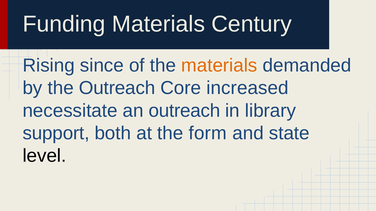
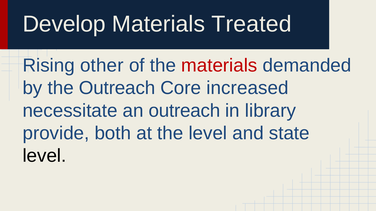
Funding: Funding -> Develop (64, 24)
Century: Century -> Treated (252, 24)
since: since -> other (102, 66)
materials colour: orange -> red (219, 66)
support: support -> provide (56, 133)
the form: form -> level (208, 133)
